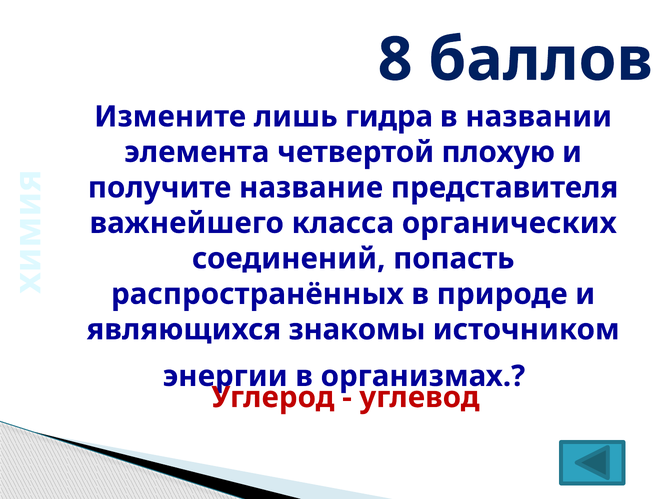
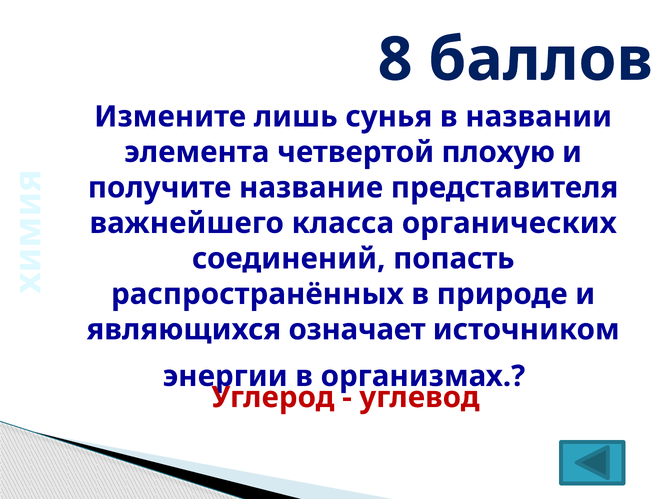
гидра: гидра -> сунья (389, 117)
знакомы: знакомы -> означает (357, 329)
